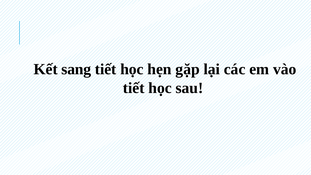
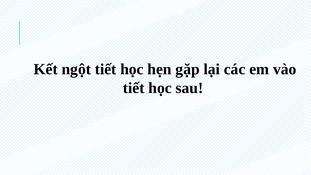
sang: sang -> ngột (76, 69)
